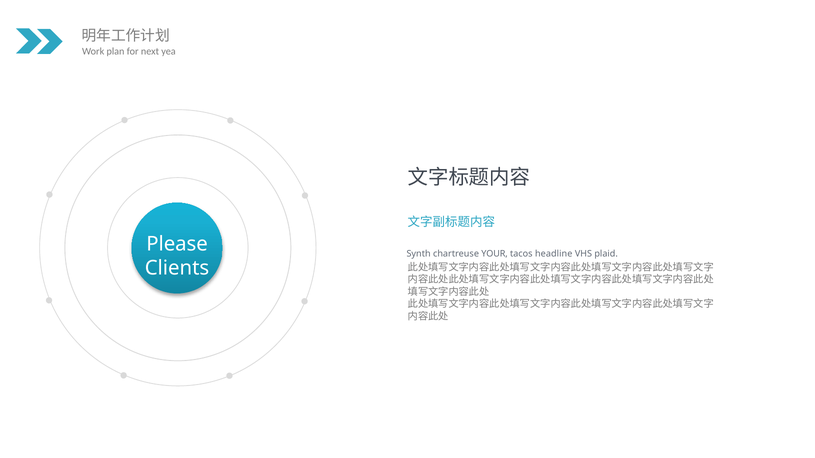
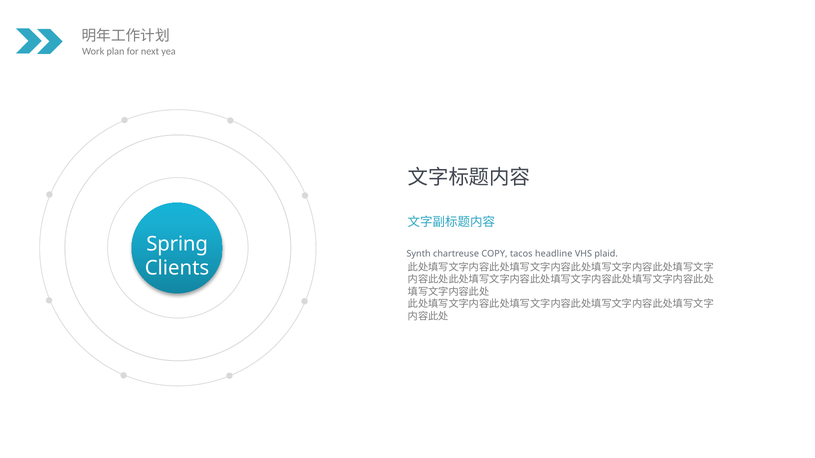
Please: Please -> Spring (177, 244)
YOUR: YOUR -> COPY (494, 254)
